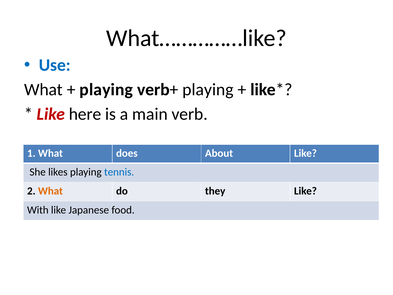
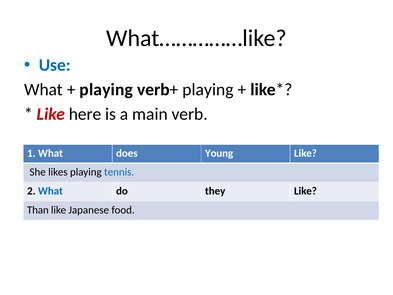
About: About -> Young (219, 153)
What colour: orange -> blue (50, 191)
With: With -> Than (38, 210)
